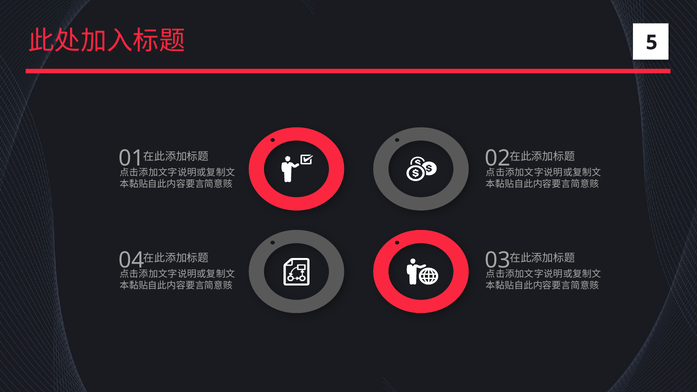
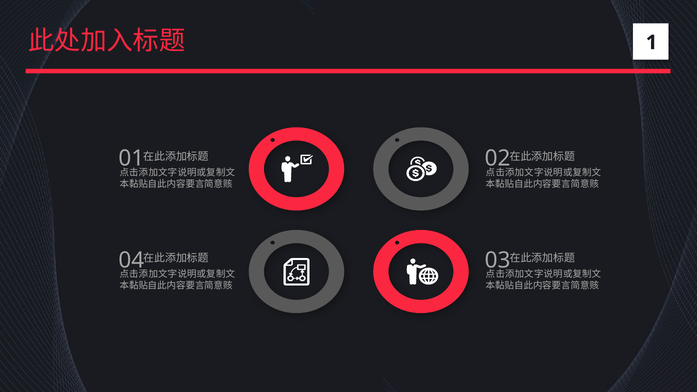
5: 5 -> 1 (652, 43)
